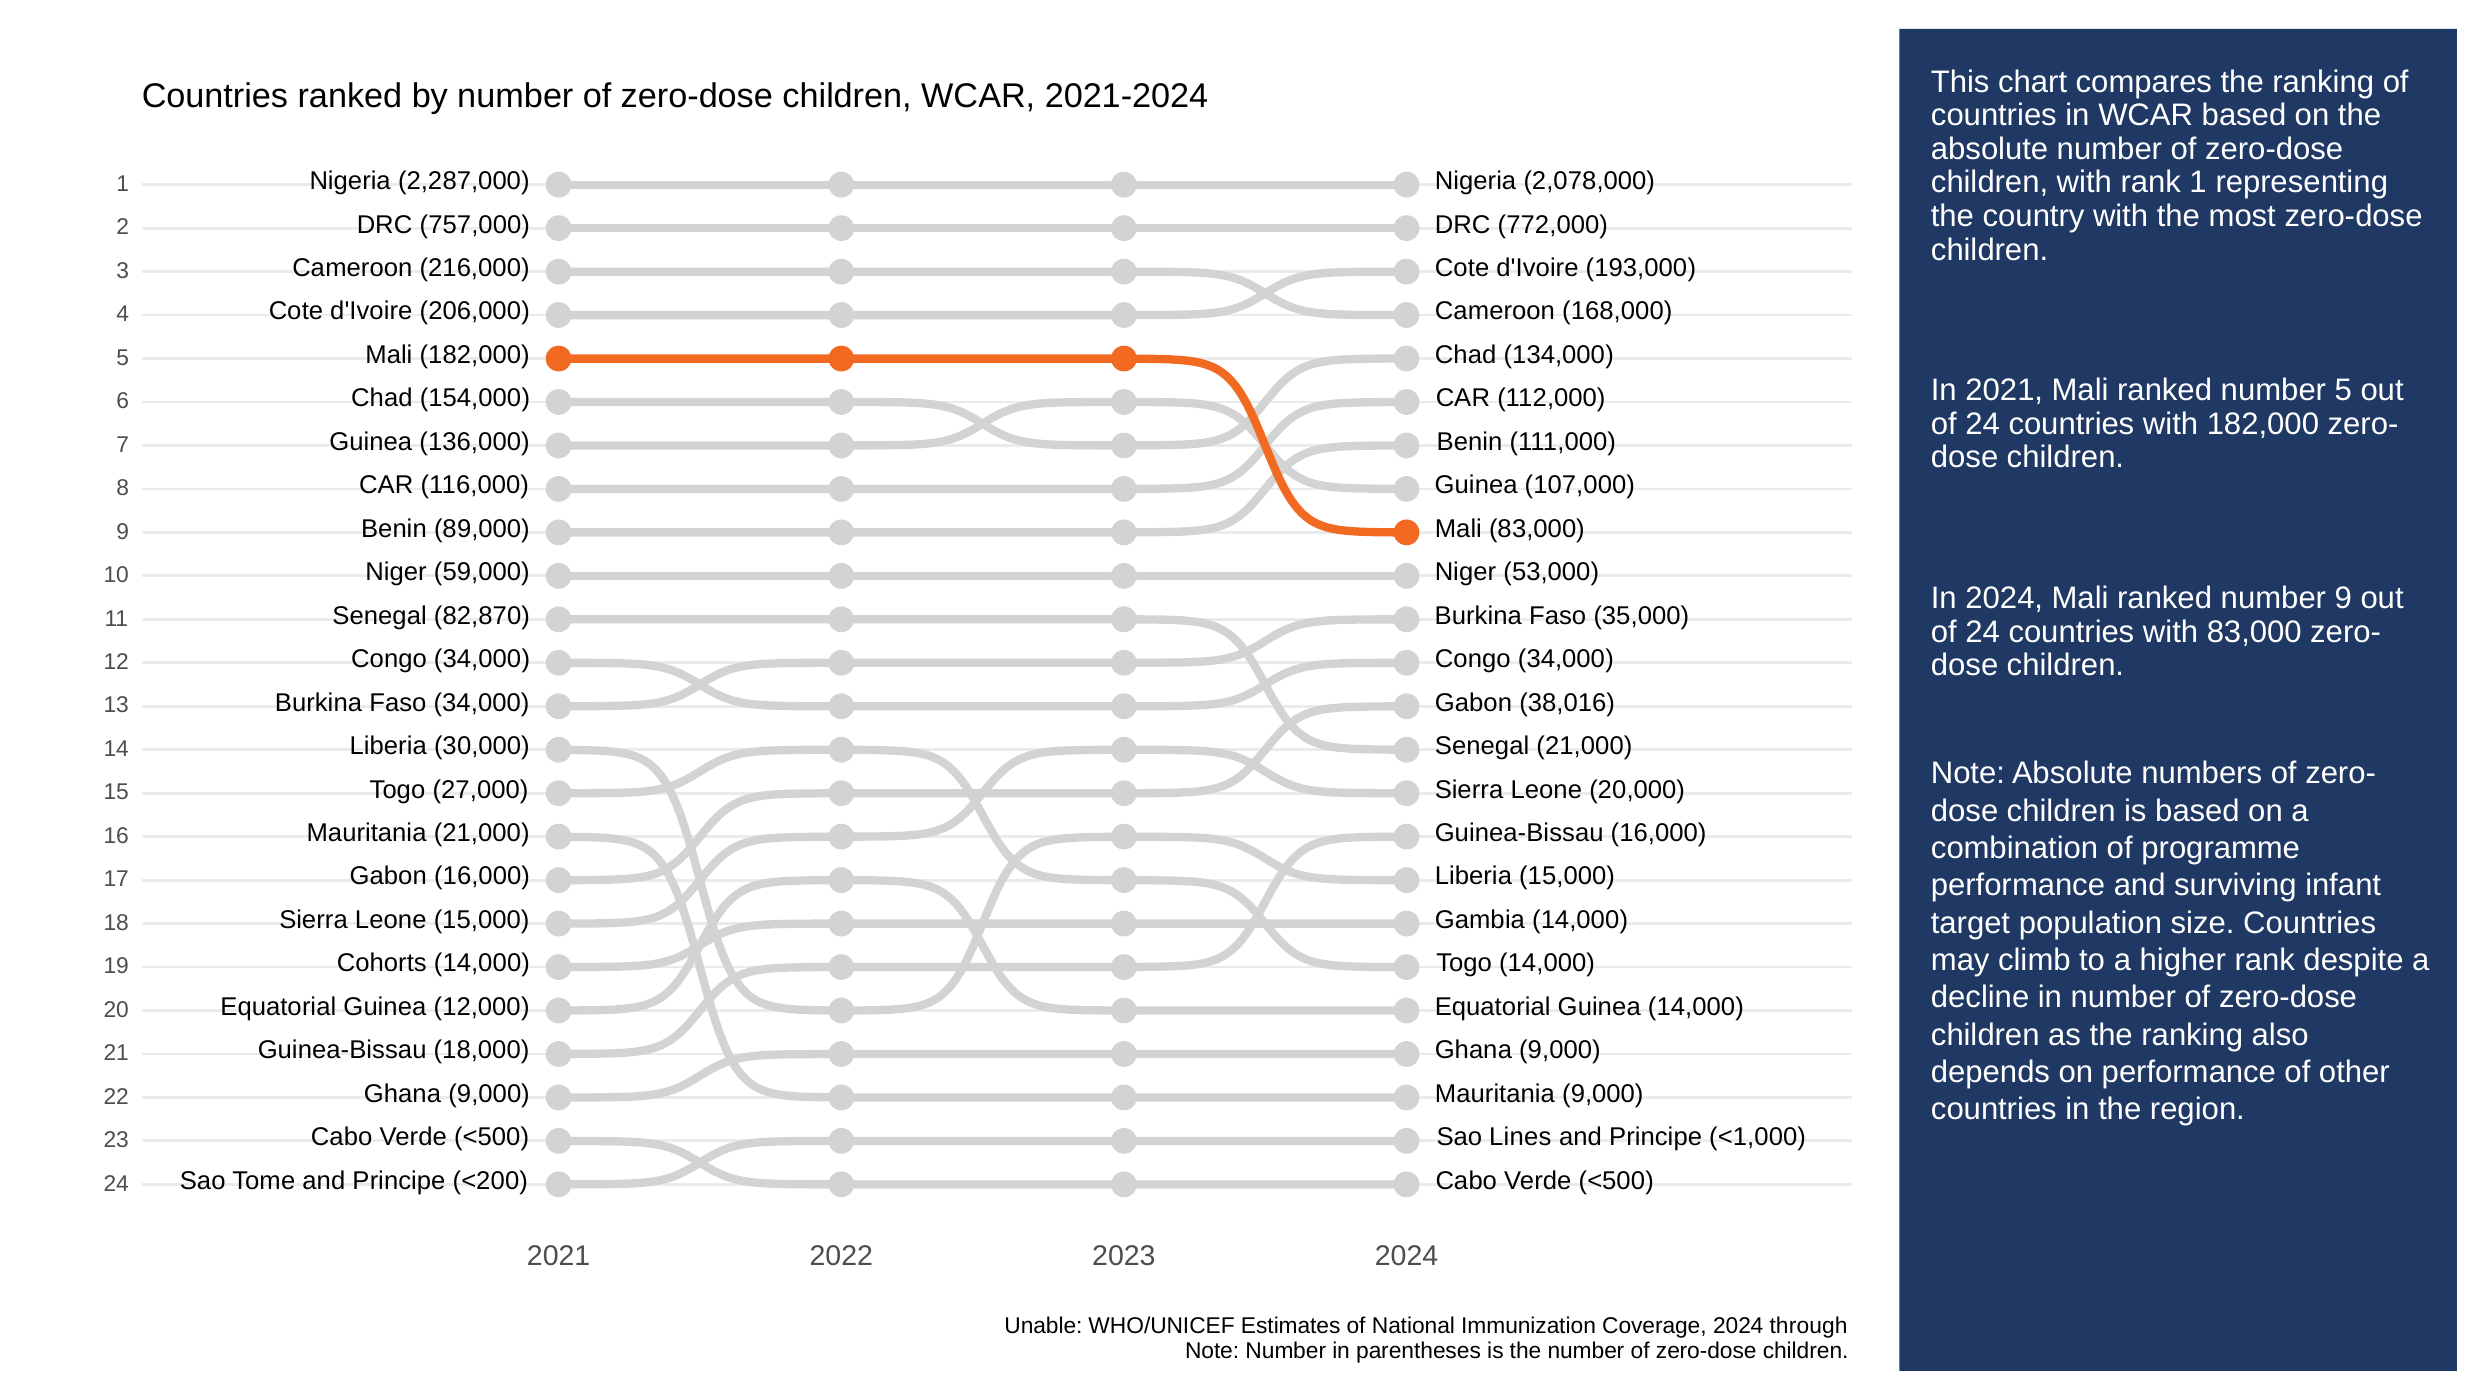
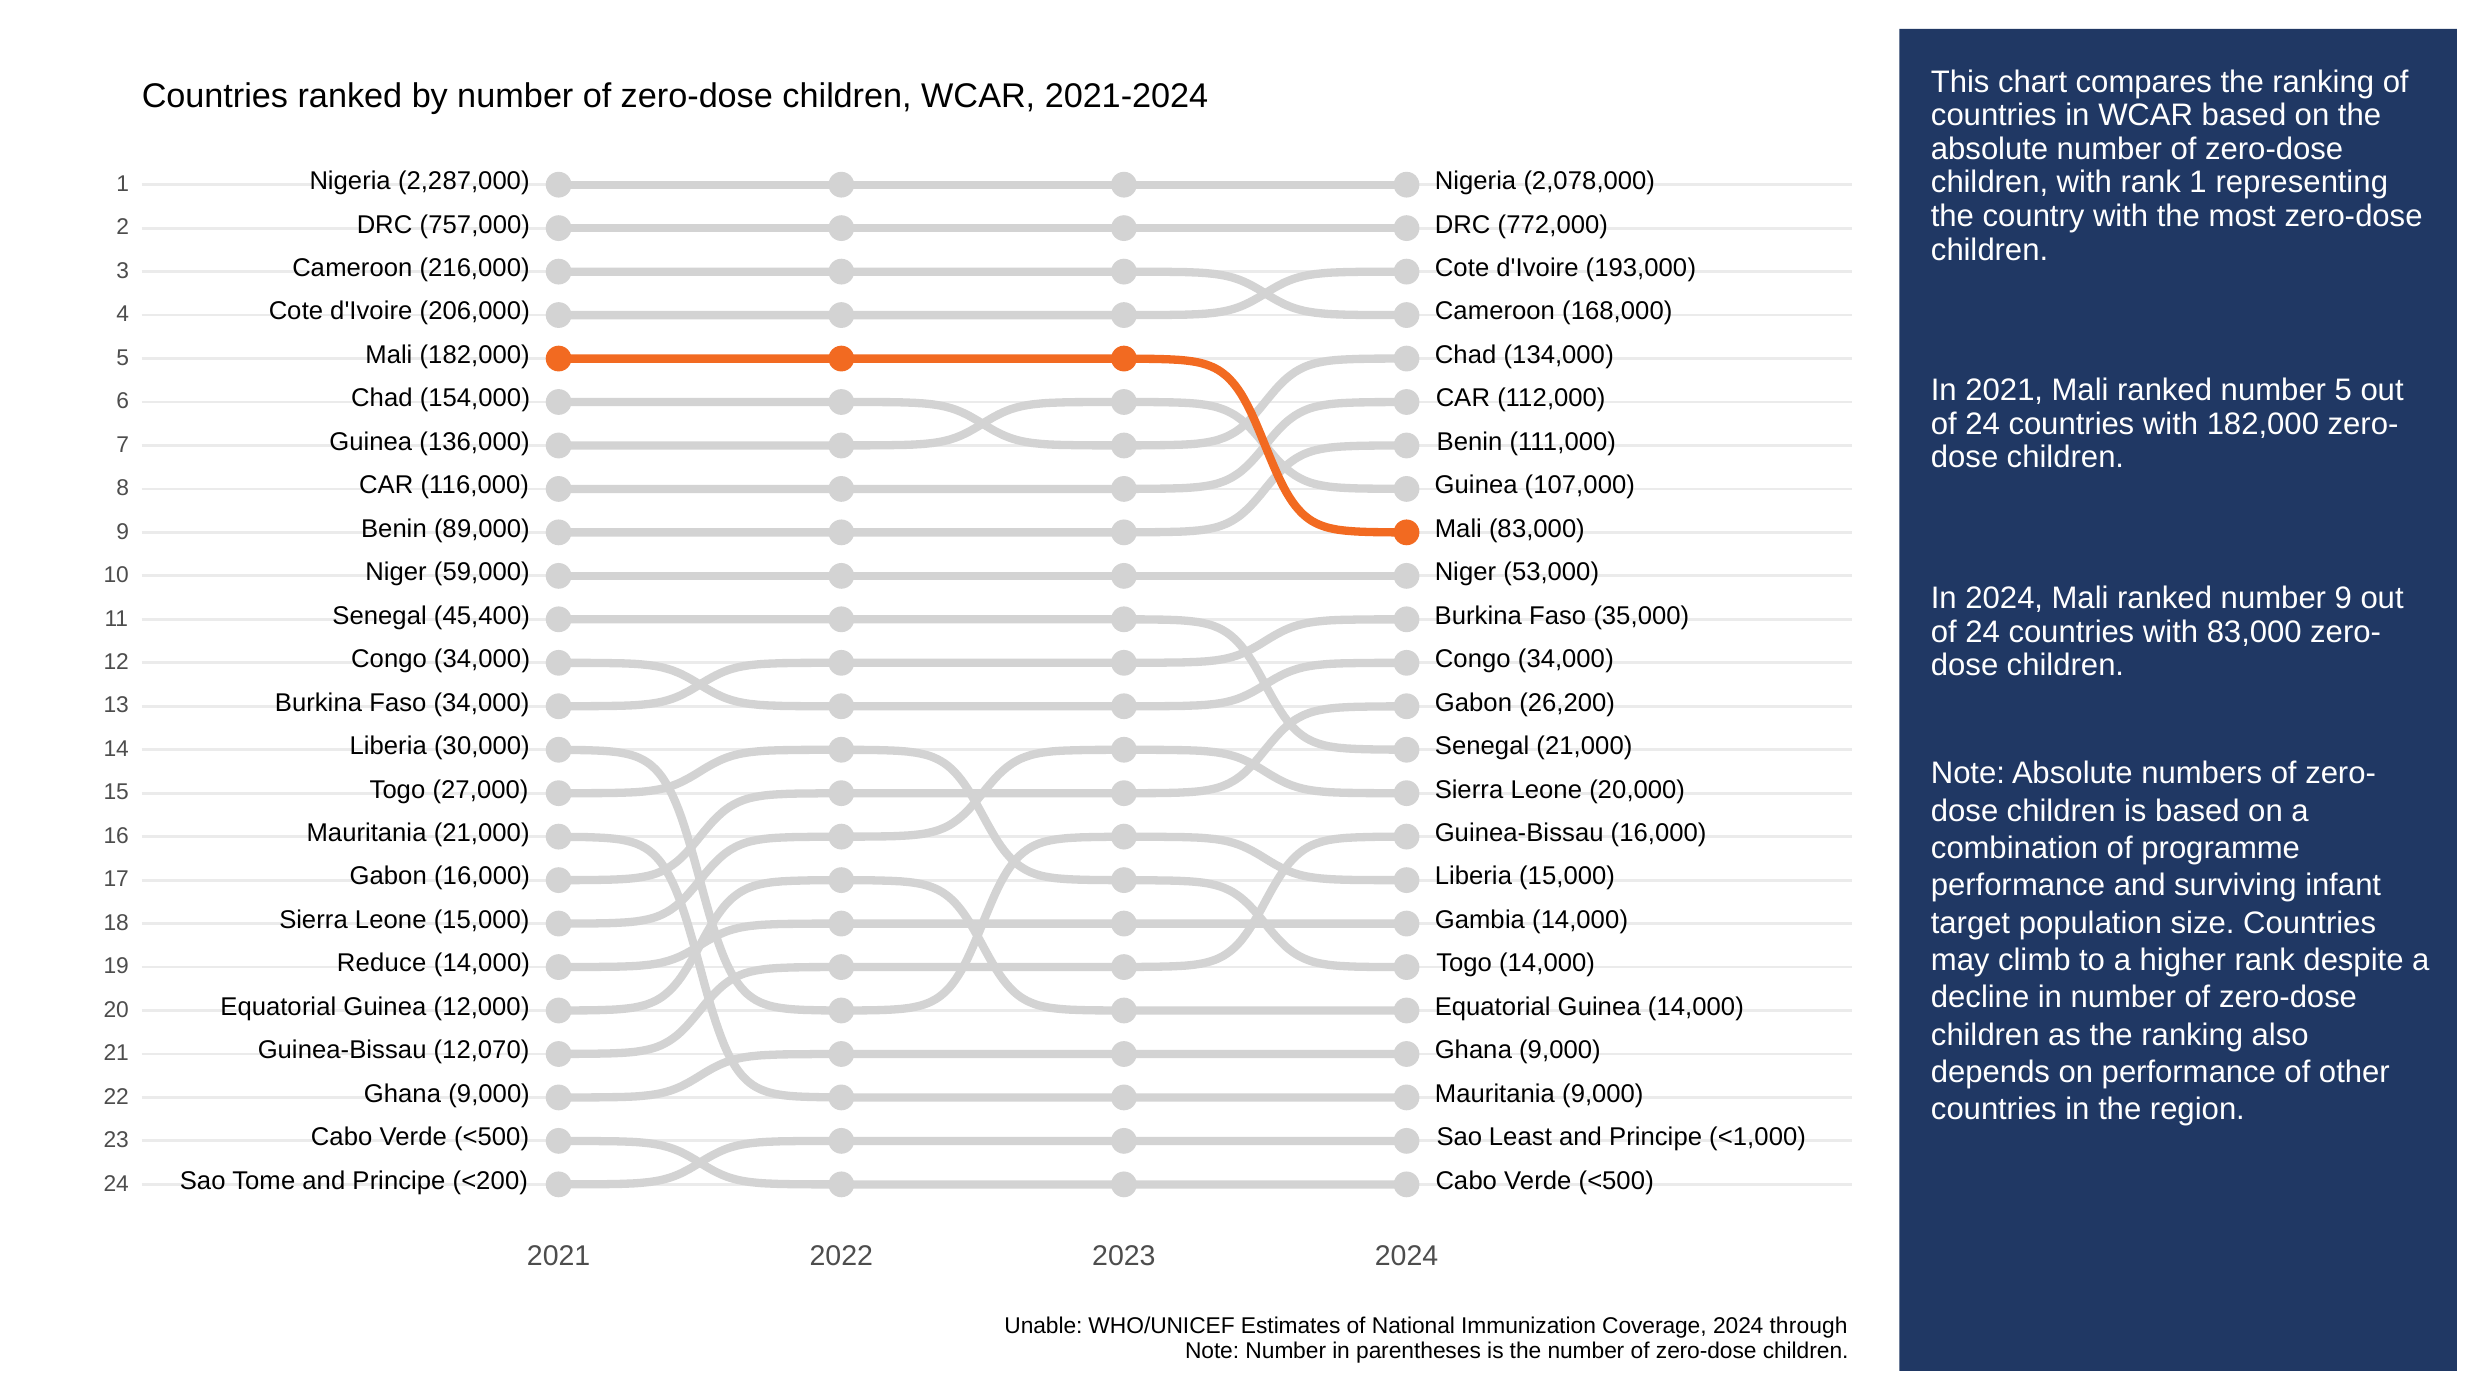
82,870: 82,870 -> 45,400 (482, 615)
38,016: 38,016 -> 26,200 (1567, 702)
Cohorts: Cohorts -> Reduce (382, 963)
18,000: 18,000 -> 12,070 (481, 1050)
Lines: Lines -> Least (1520, 1137)
